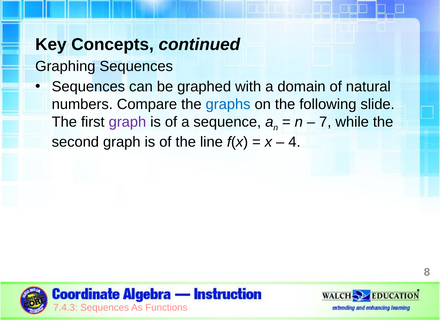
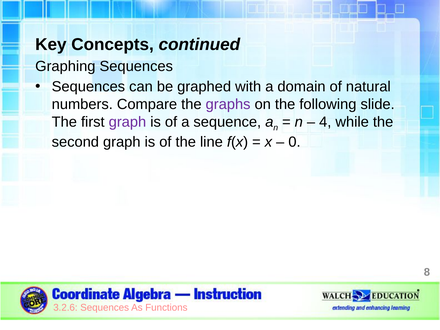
graphs colour: blue -> purple (228, 104)
7: 7 -> 4 (325, 122)
4: 4 -> 0 (294, 142)
7.4.3: 7.4.3 -> 3.2.6 (65, 308)
